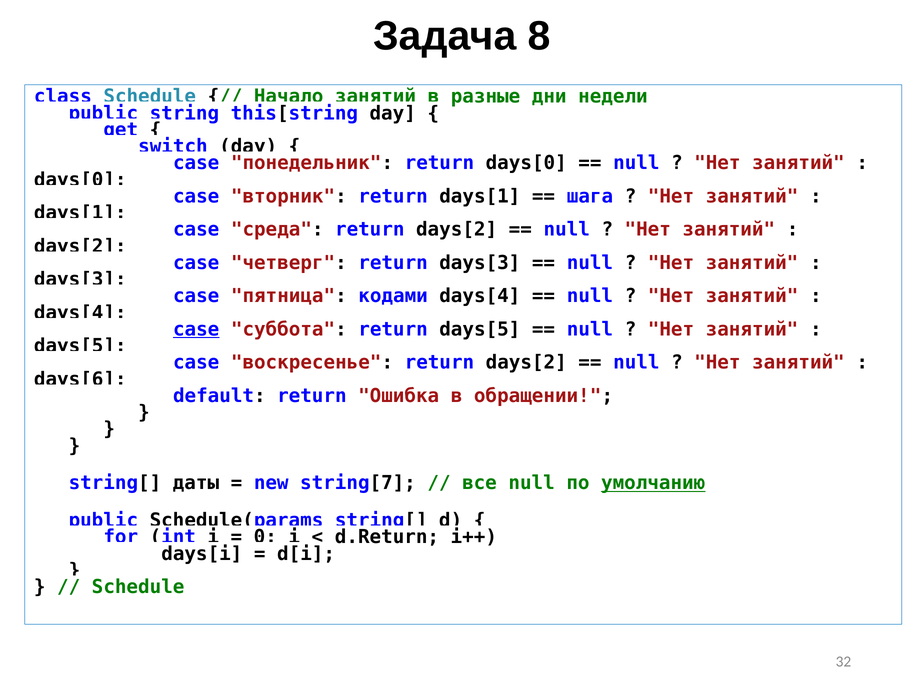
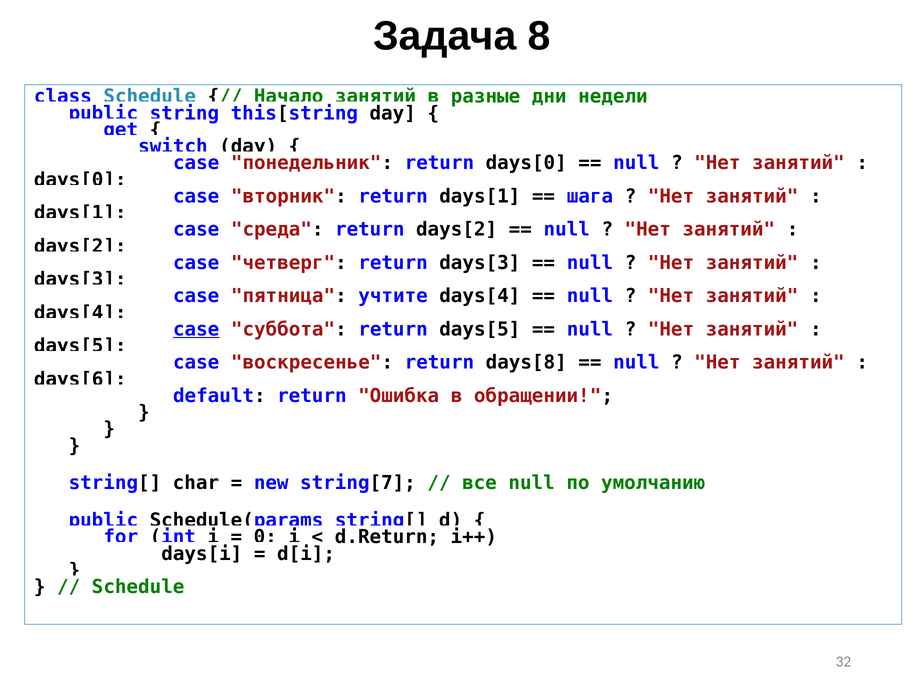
кодами: кодами -> учтите (393, 296)
воскресенье return days[2: days[2 -> days[8 (526, 363)
даты: даты -> char (196, 483)
умолчанию underline: present -> none (653, 483)
